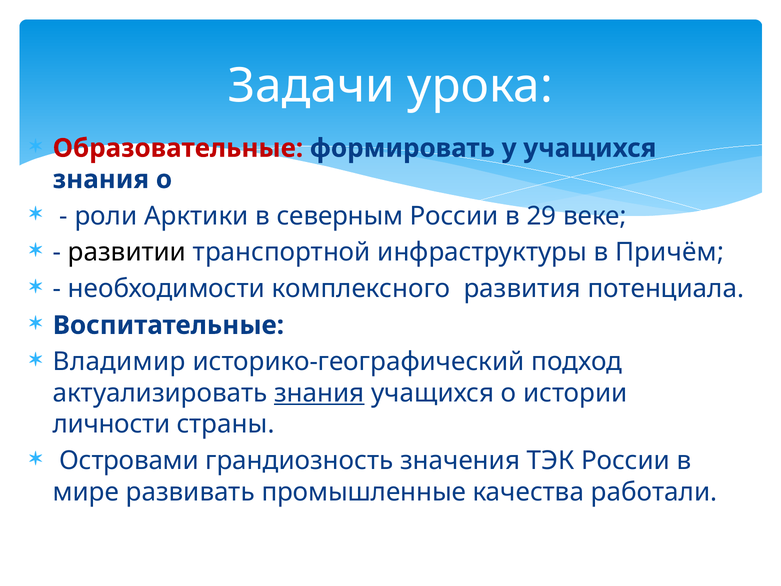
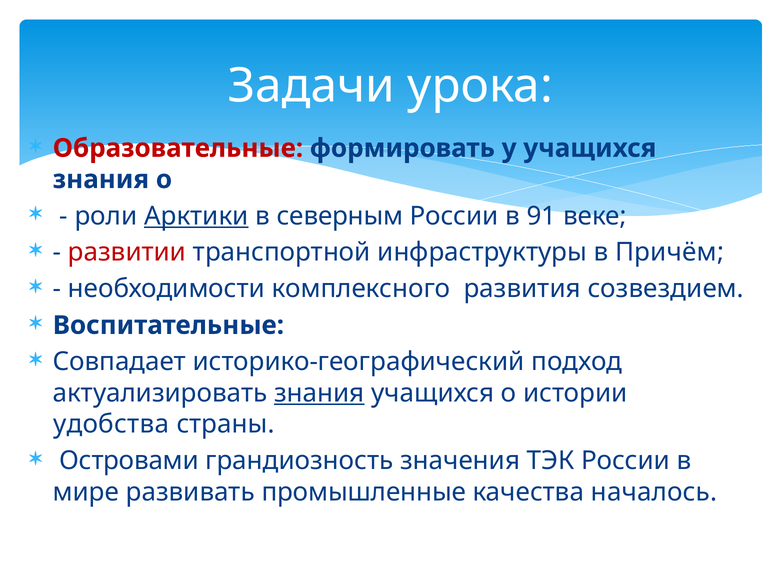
Арктики underline: none -> present (196, 216)
29: 29 -> 91 (541, 216)
развитии colour: black -> red (127, 252)
потенциала: потенциала -> созвездием (666, 289)
Владимир: Владимир -> Совпадает (119, 362)
личности: личности -> удобства (111, 424)
работали: работали -> началось (654, 492)
